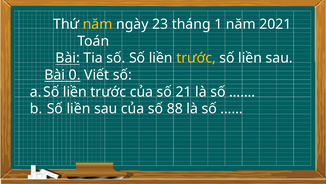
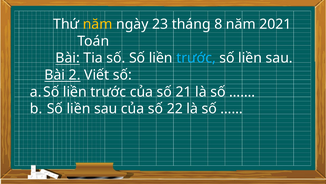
1: 1 -> 8 (218, 24)
trước colour: yellow -> light blue (196, 58)
0: 0 -> 2 (75, 75)
88: 88 -> 22 (175, 108)
